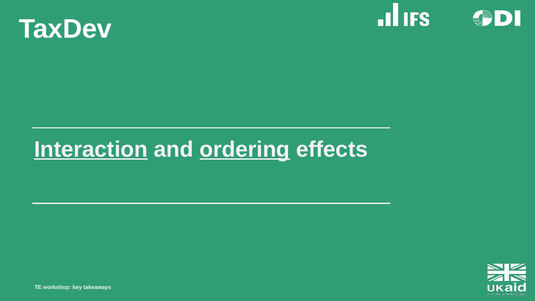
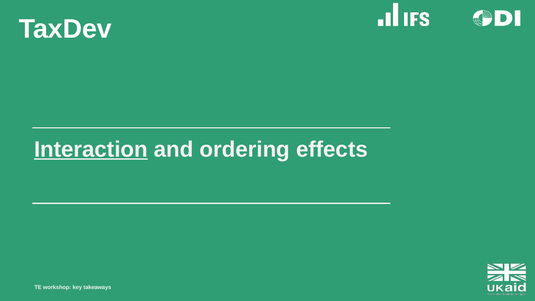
ordering underline: present -> none (245, 149)
